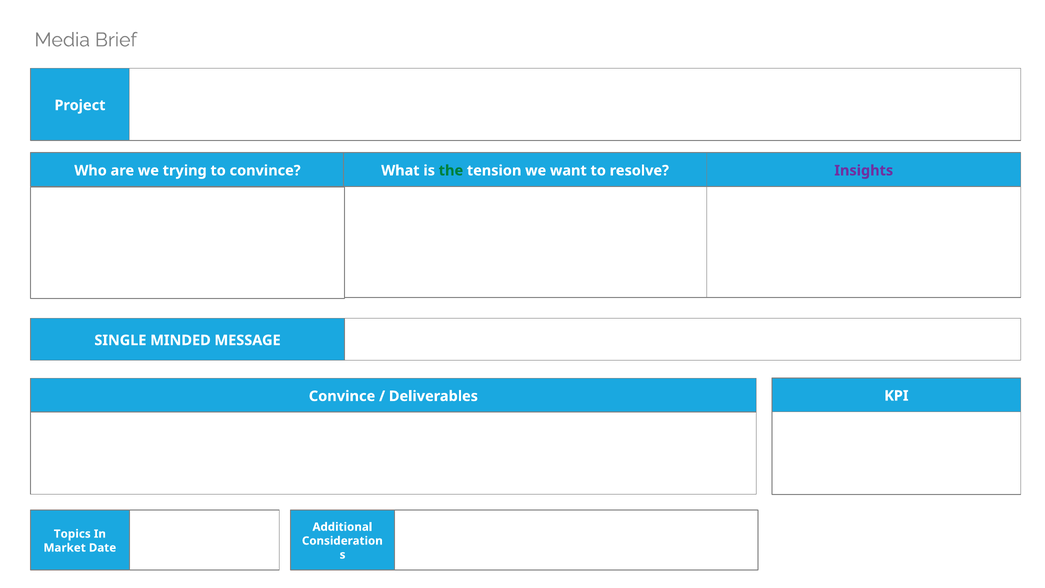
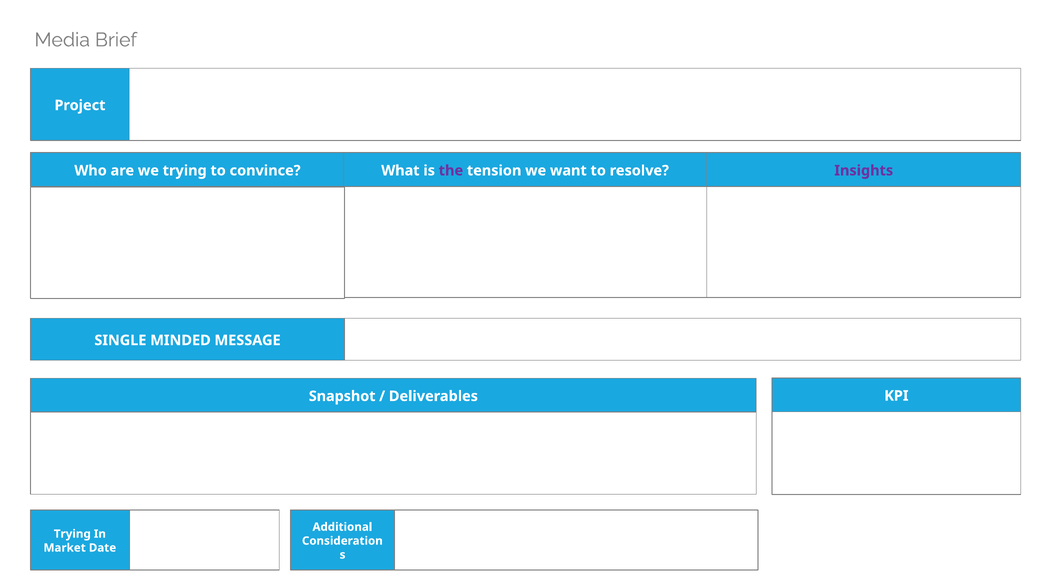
the colour: green -> purple (451, 171)
Convince: Convince -> Snapshot (342, 396)
Topics: Topics -> Trying (72, 534)
